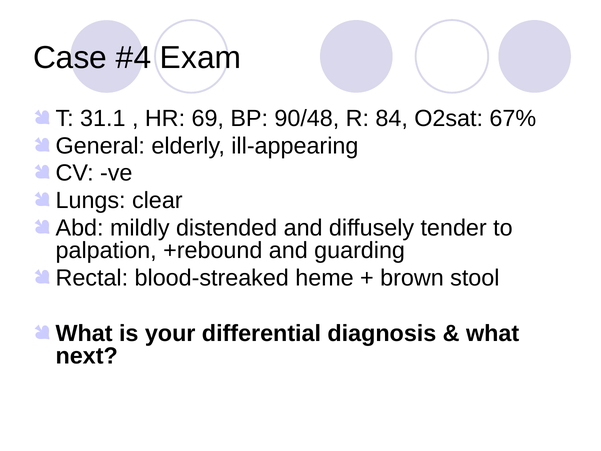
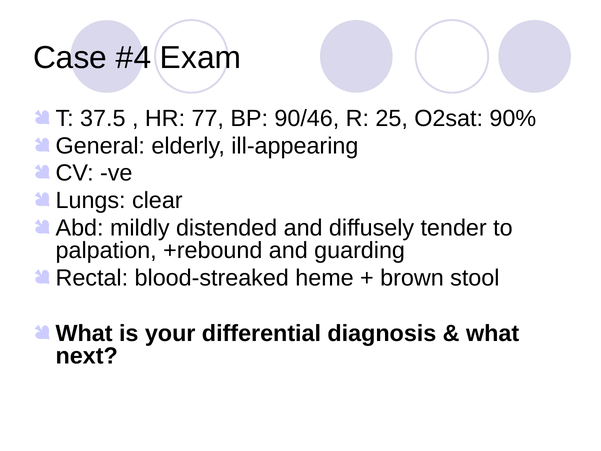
31.1: 31.1 -> 37.5 (103, 118)
69: 69 -> 77 (208, 118)
90/48: 90/48 -> 90/46 (307, 118)
84: 84 -> 25 (392, 118)
67%: 67% -> 90% (513, 118)
